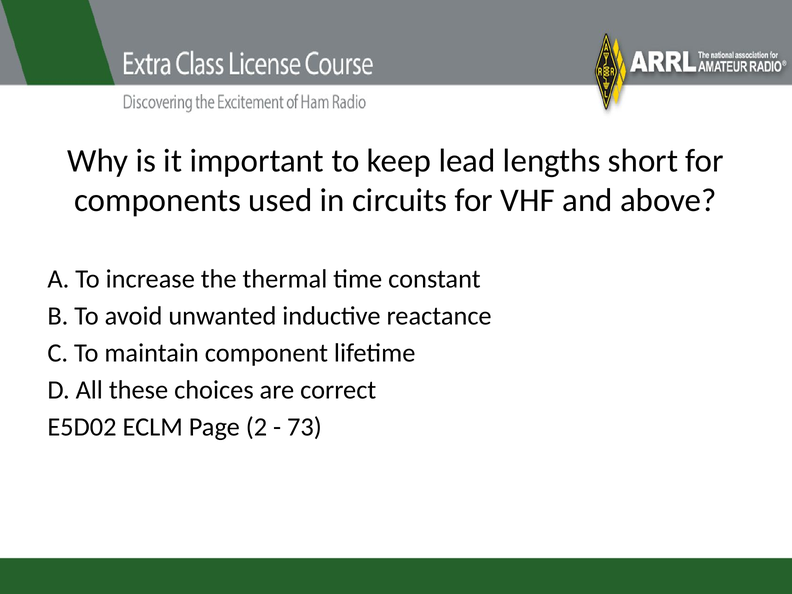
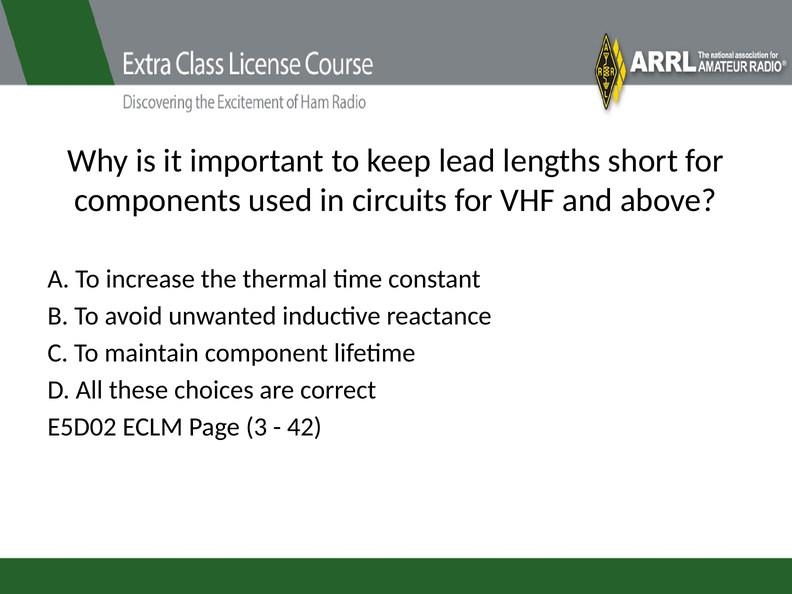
2: 2 -> 3 (256, 427)
73: 73 -> 42 (304, 427)
